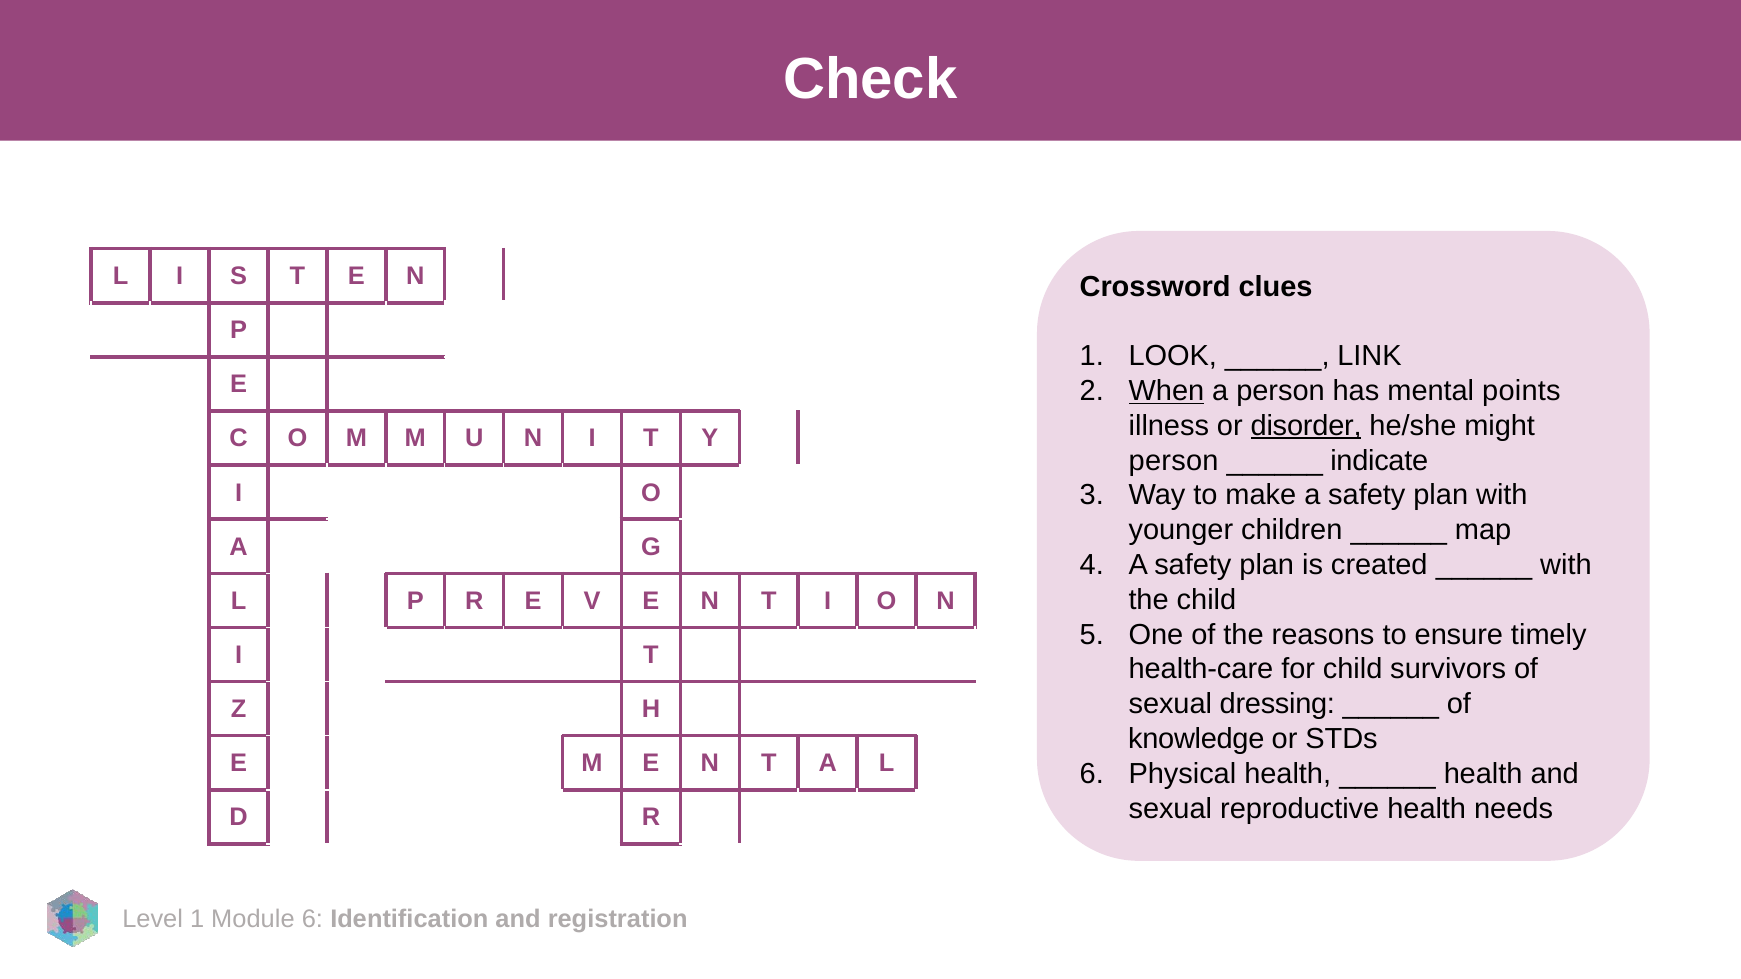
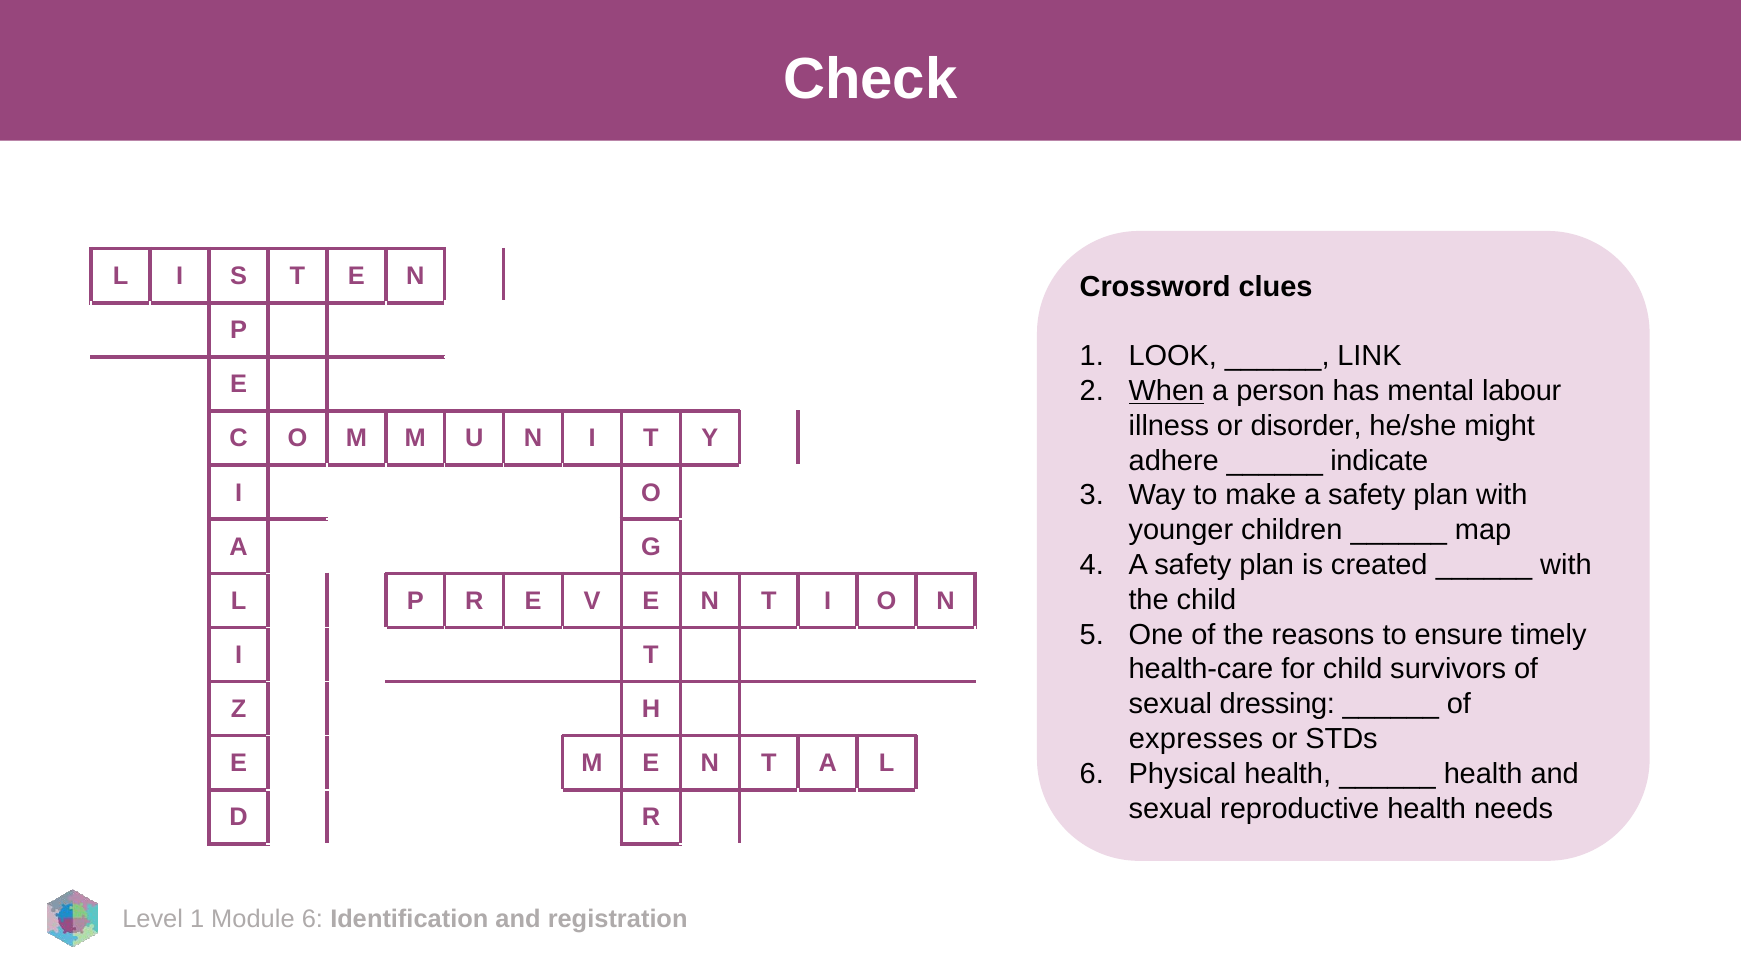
points: points -> labour (1522, 391)
disorder underline: present -> none (1306, 426)
person: person -> adhere (1174, 461)
knowledge: knowledge -> expresses (1196, 739)
